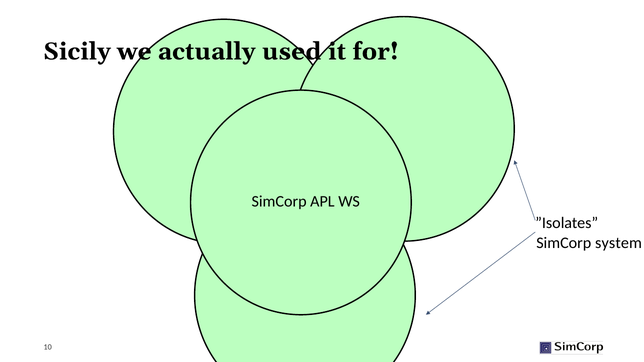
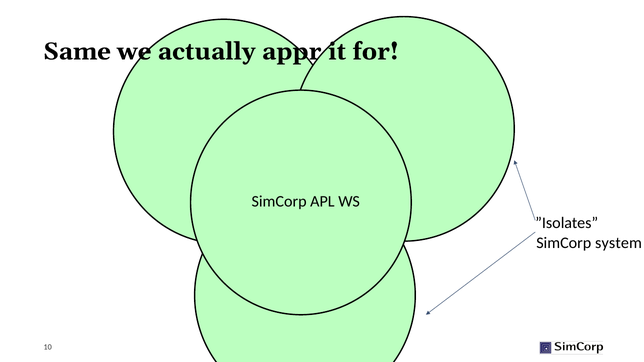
Sicily: Sicily -> Same (77, 51)
used: used -> appr (292, 51)
